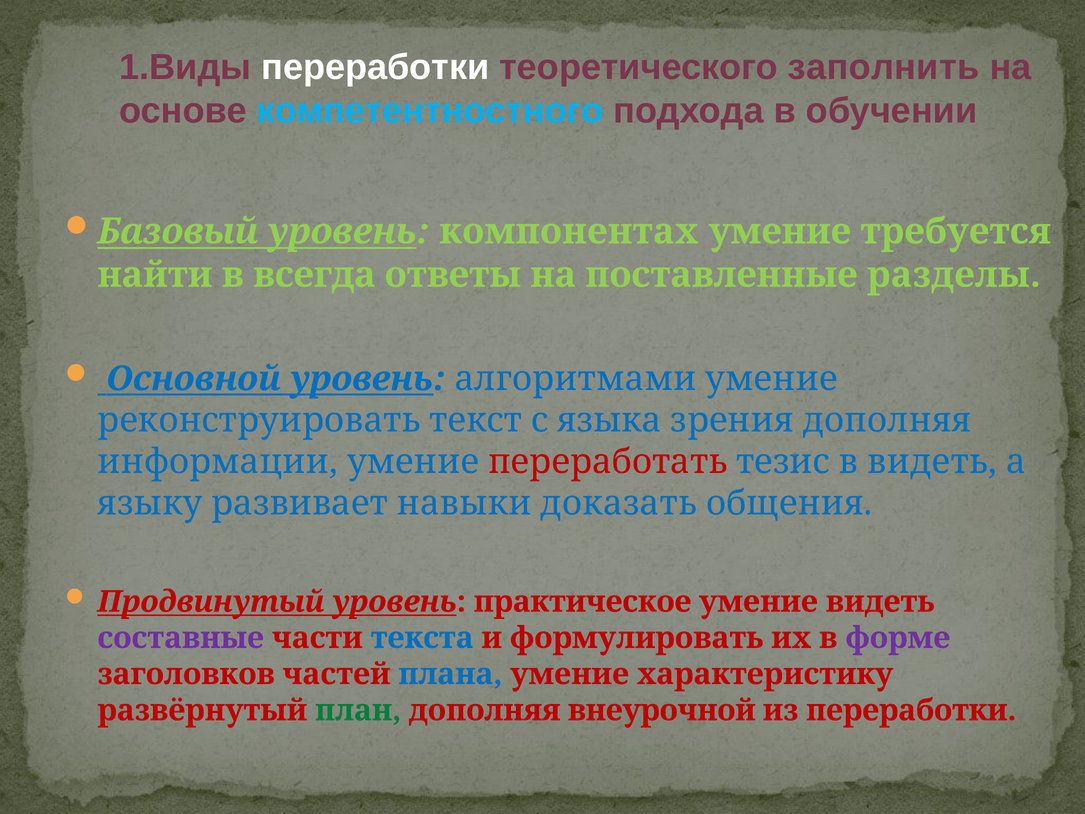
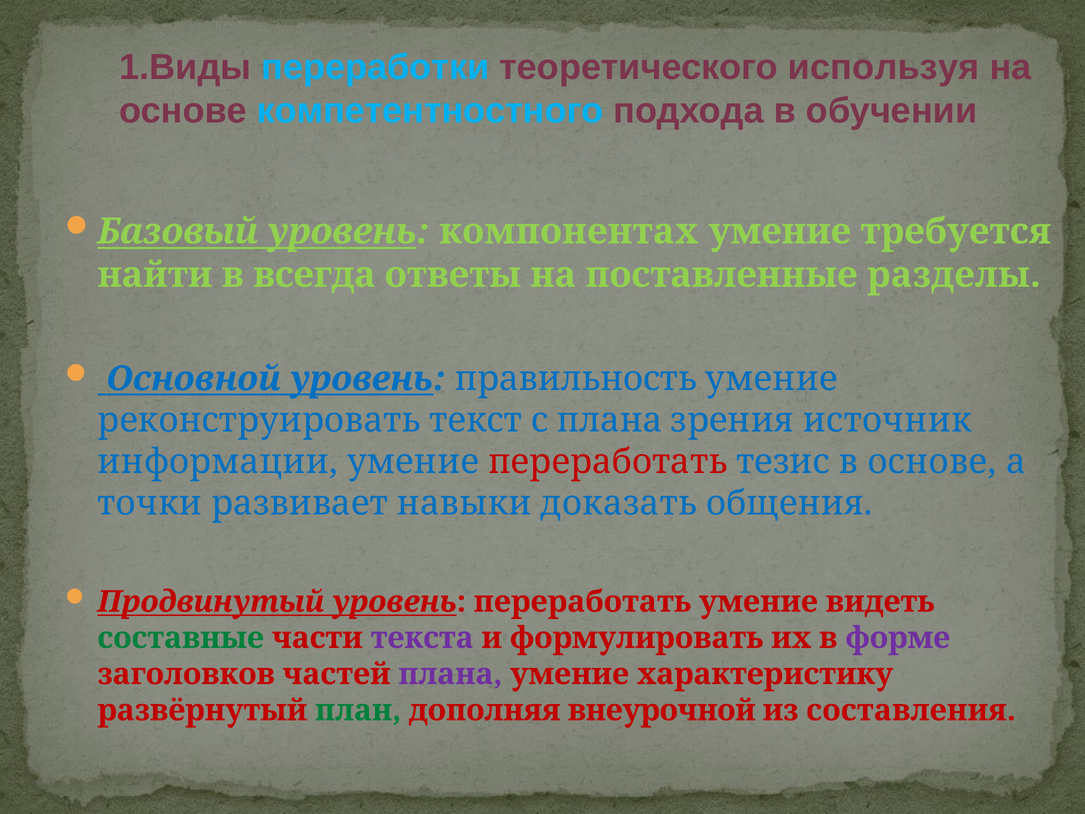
переработки colour: white -> light blue (375, 67)
заполнить: заполнить -> используя (884, 67)
алгоритмами: алгоритмами -> правильность (576, 379)
с языка: языка -> плана (610, 420)
зрения дополняя: дополняя -> источник (887, 420)
в видеть: видеть -> основе (932, 462)
языку: языку -> точки (150, 503)
уровень практическое: практическое -> переработать (582, 602)
составные colour: purple -> green (181, 638)
текста colour: blue -> purple (422, 638)
плана colour: blue -> purple (450, 674)
из переработки: переработки -> составления (911, 710)
